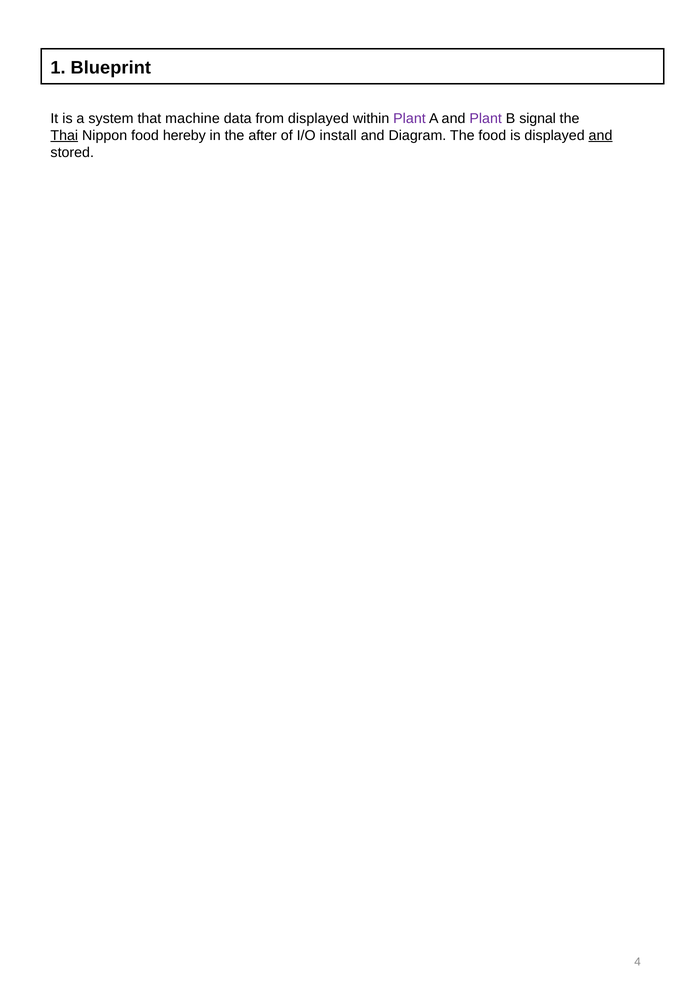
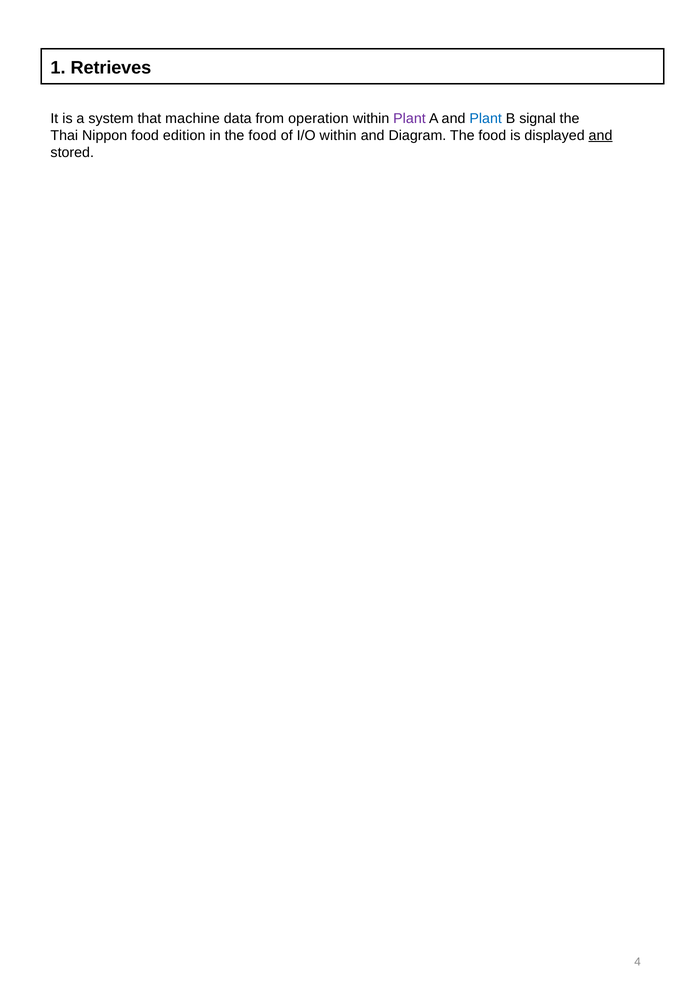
Blueprint: Blueprint -> Retrieves (111, 68)
from displayed: displayed -> operation (318, 118)
Plant colour: purple -> blue (486, 118)
Thai underline: present -> none (64, 136)
hereby: hereby -> edition (184, 136)
in the after: after -> food (263, 136)
I/O install: install -> within (338, 136)
